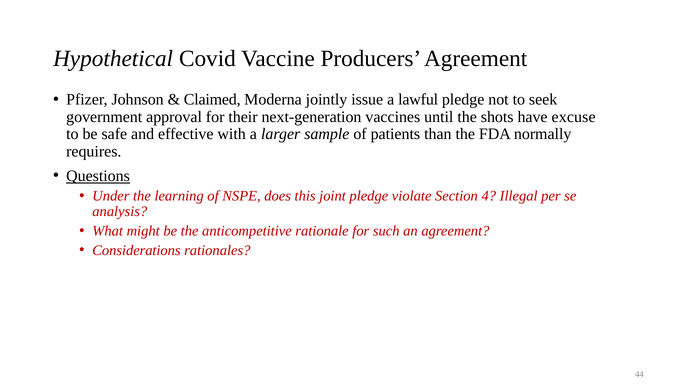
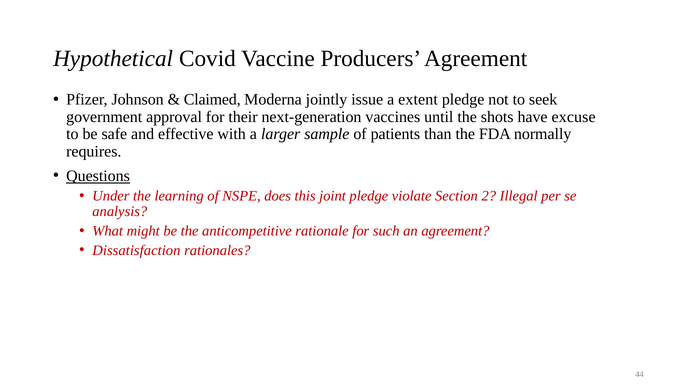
lawful: lawful -> extent (418, 100)
4: 4 -> 2 (489, 196)
Considerations: Considerations -> Dissatisfaction (136, 250)
